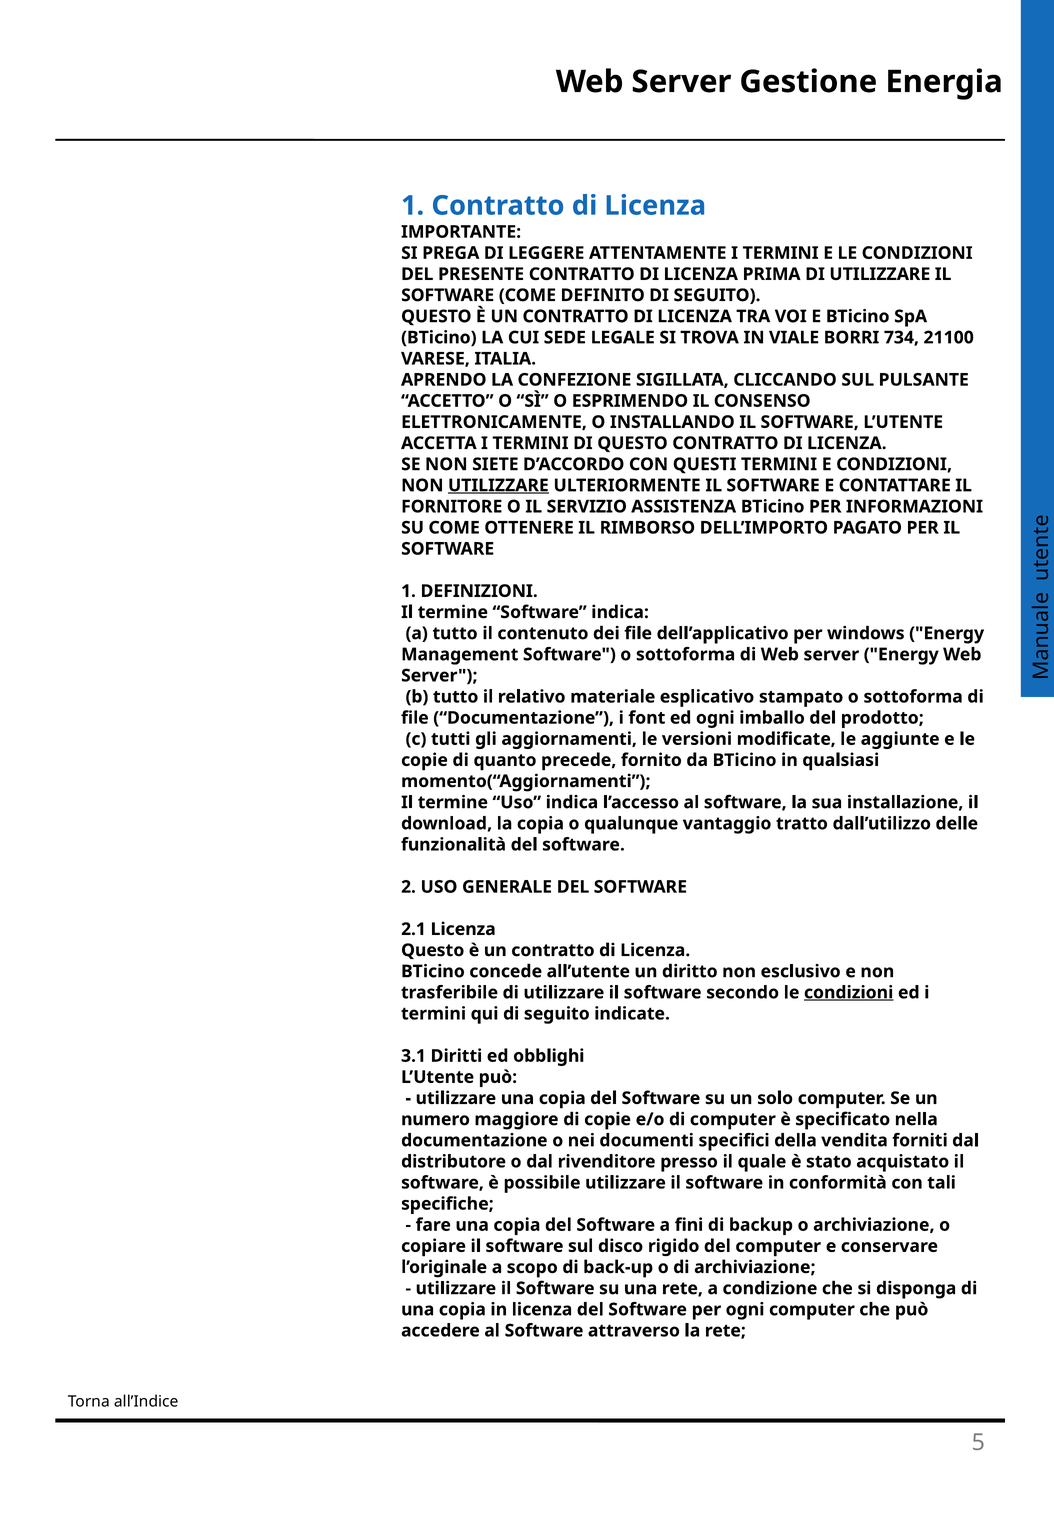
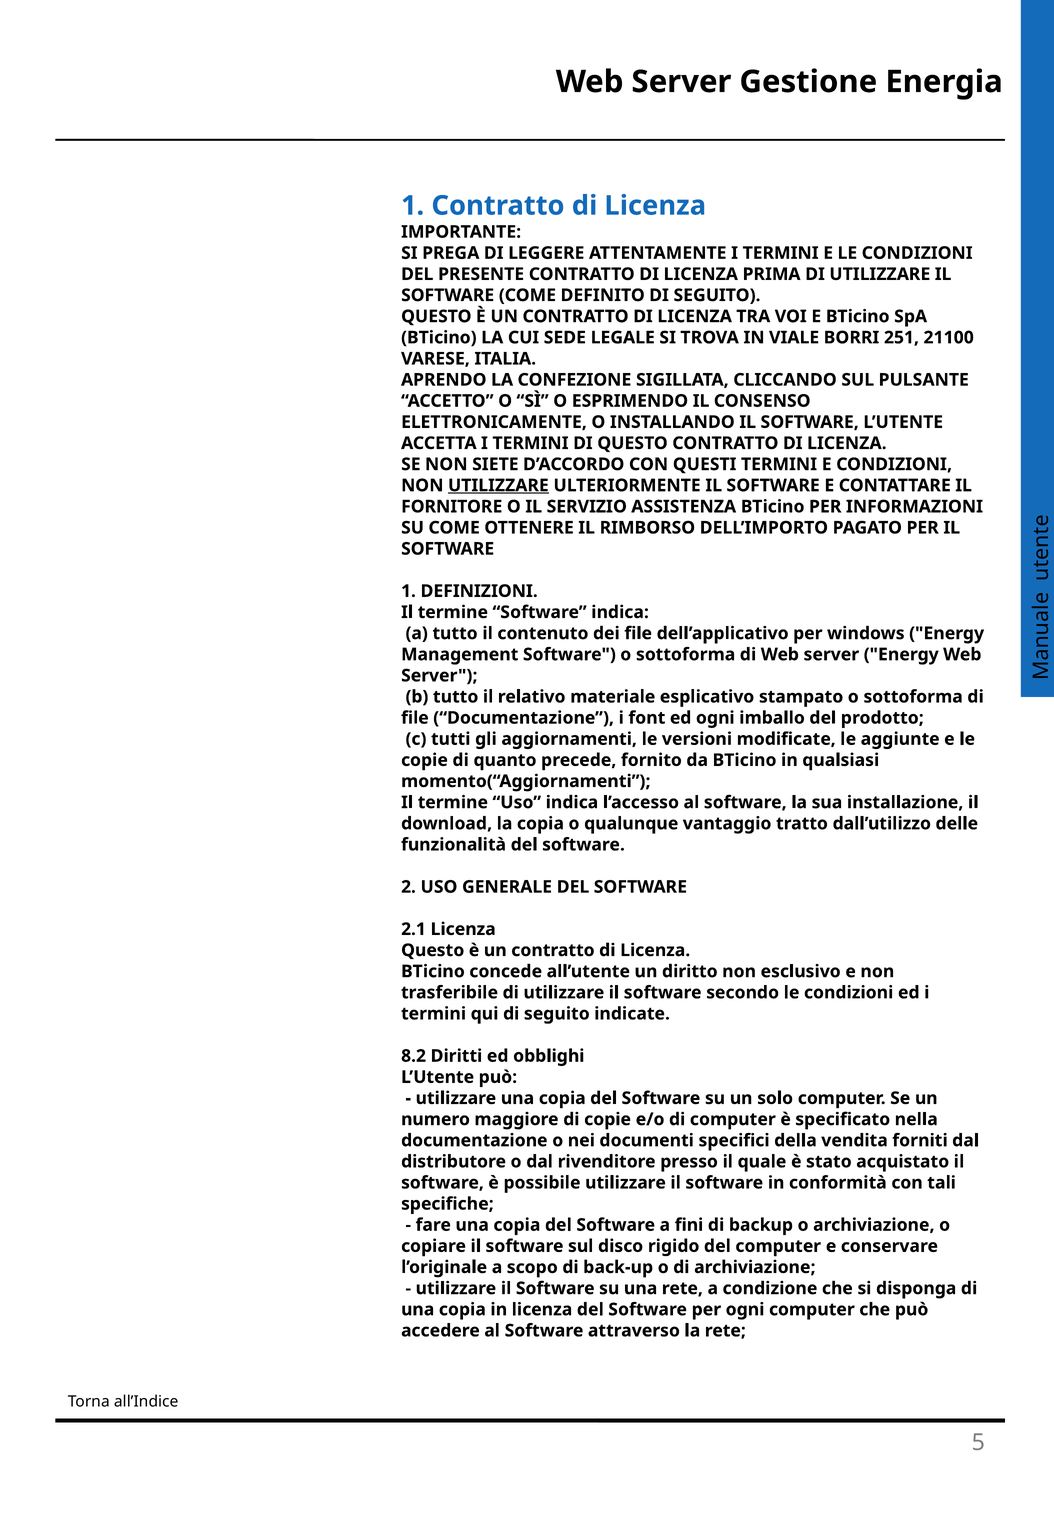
734: 734 -> 251 (901, 338)
condizioni underline: present -> none (849, 993)
3.1: 3.1 -> 8.2 (414, 1056)
